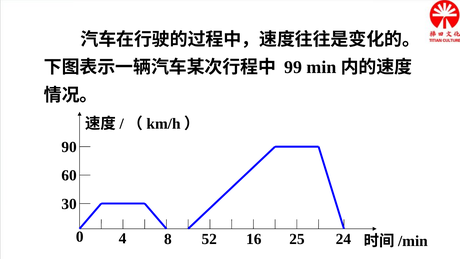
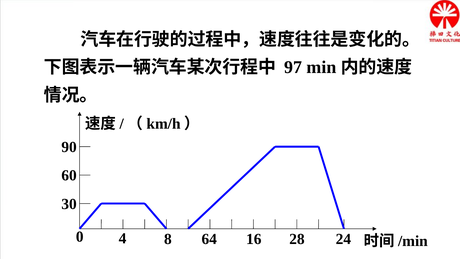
99: 99 -> 97 (293, 67)
52: 52 -> 64 (209, 239)
25: 25 -> 28 (297, 239)
